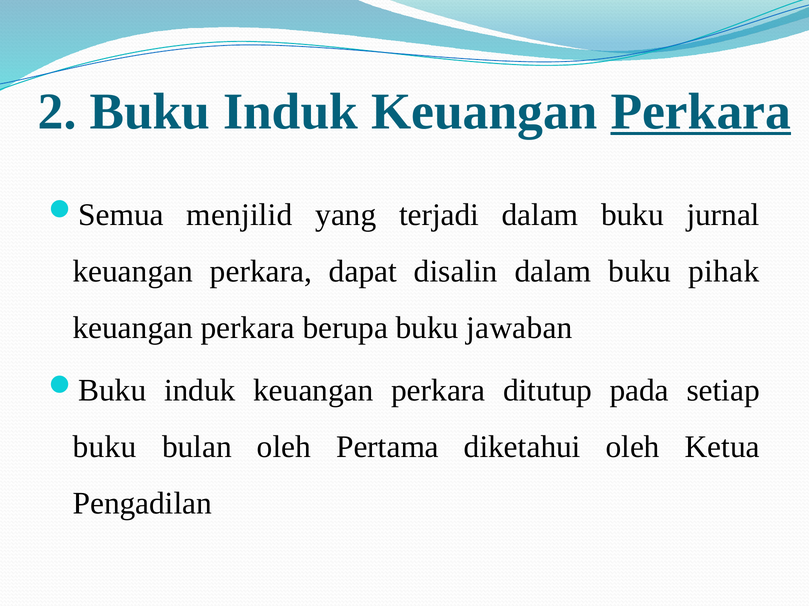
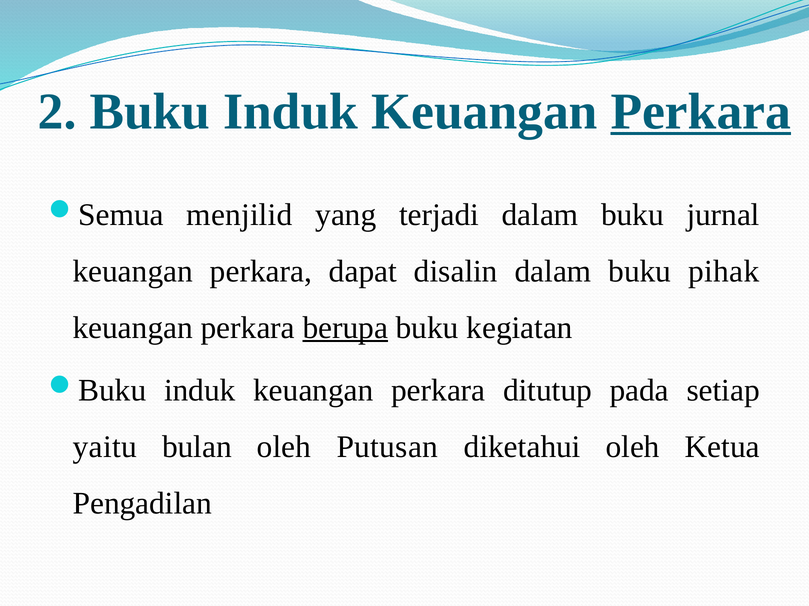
berupa underline: none -> present (345, 328)
jawaban: jawaban -> kegiatan (520, 328)
buku: buku -> yaitu (105, 447)
Pertama: Pertama -> Putusan (387, 447)
